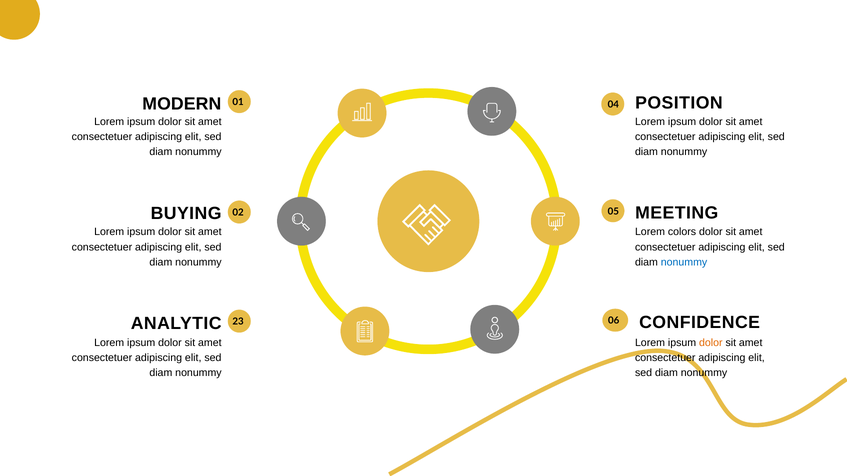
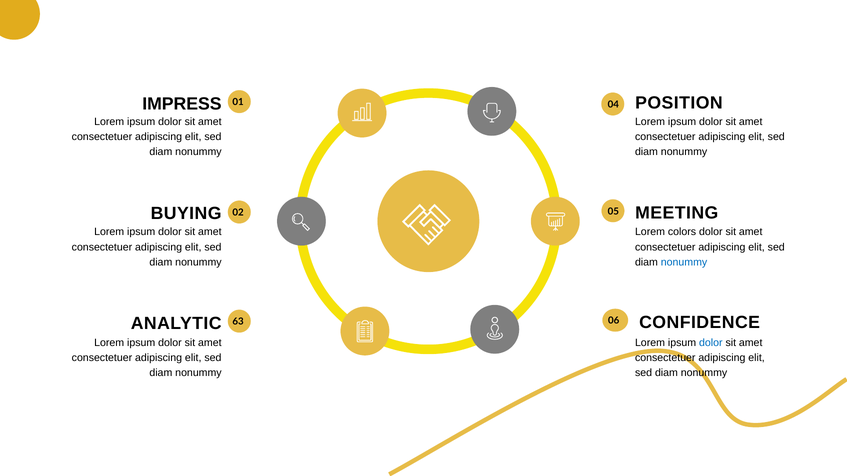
MODERN: MODERN -> IMPRESS (182, 104)
23: 23 -> 63 (238, 322)
dolor colour: orange -> blue (711, 343)
